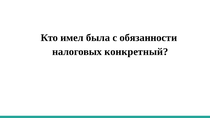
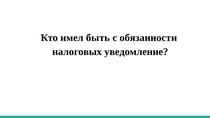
была: была -> быть (98, 38)
конкретный: конкретный -> уведомление (136, 52)
